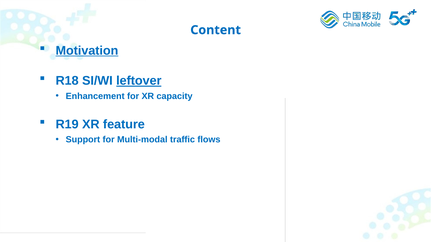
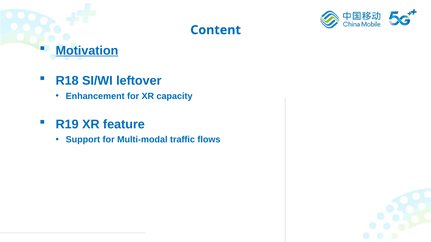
leftover underline: present -> none (139, 81)
